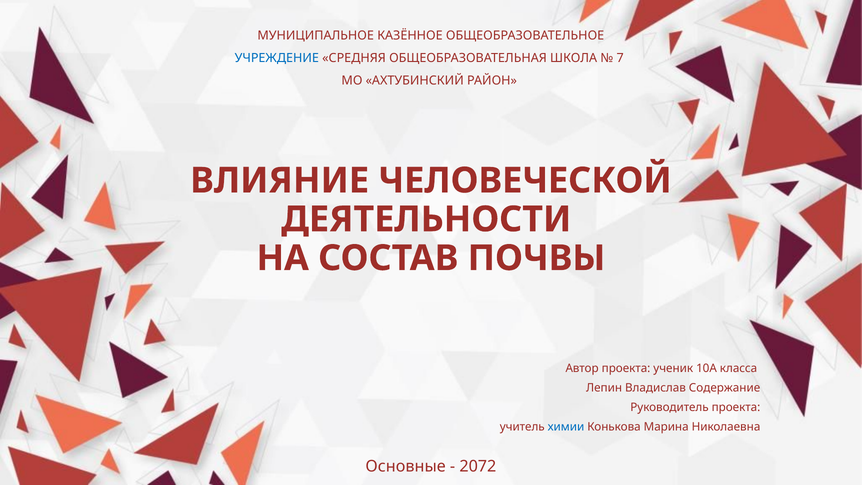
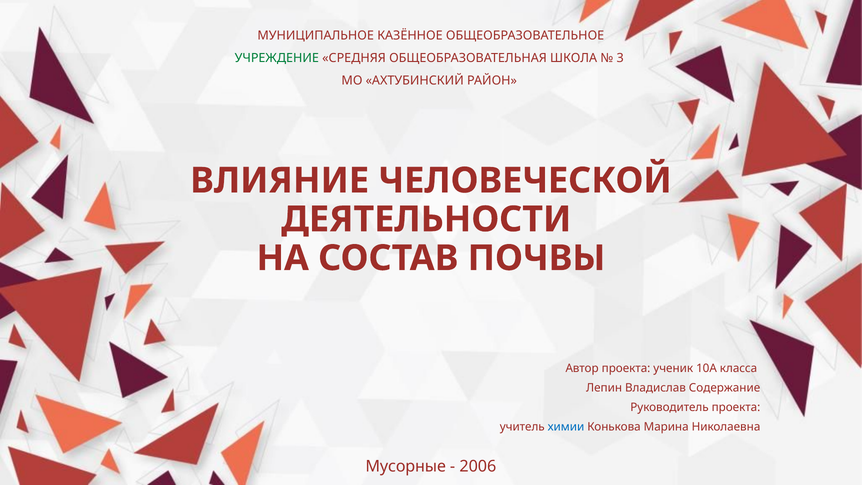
УЧРЕЖДЕНИЕ colour: blue -> green (277, 58)
7: 7 -> 3 (620, 58)
Основные: Основные -> Мусорные (406, 466)
2072: 2072 -> 2006 (478, 466)
